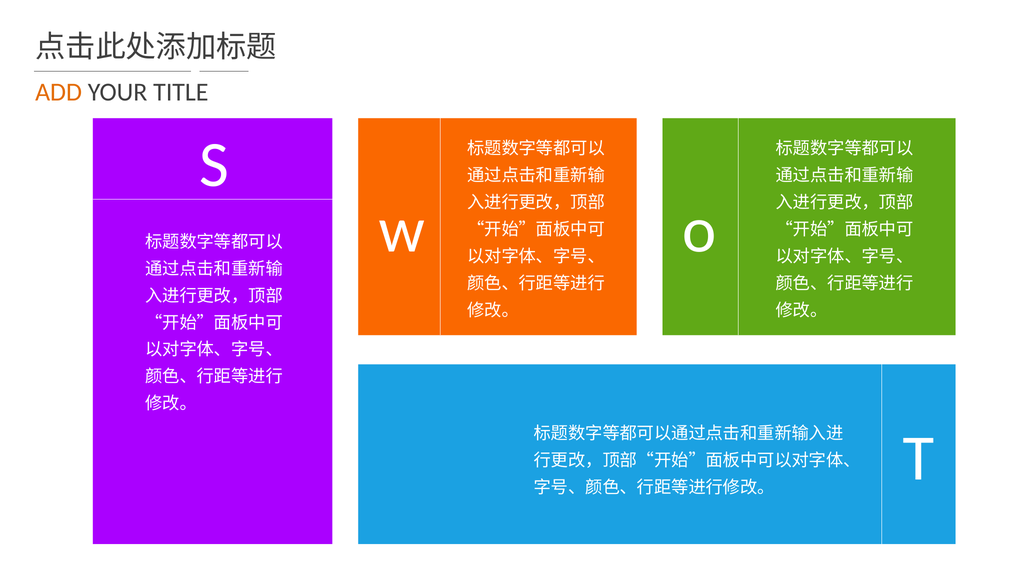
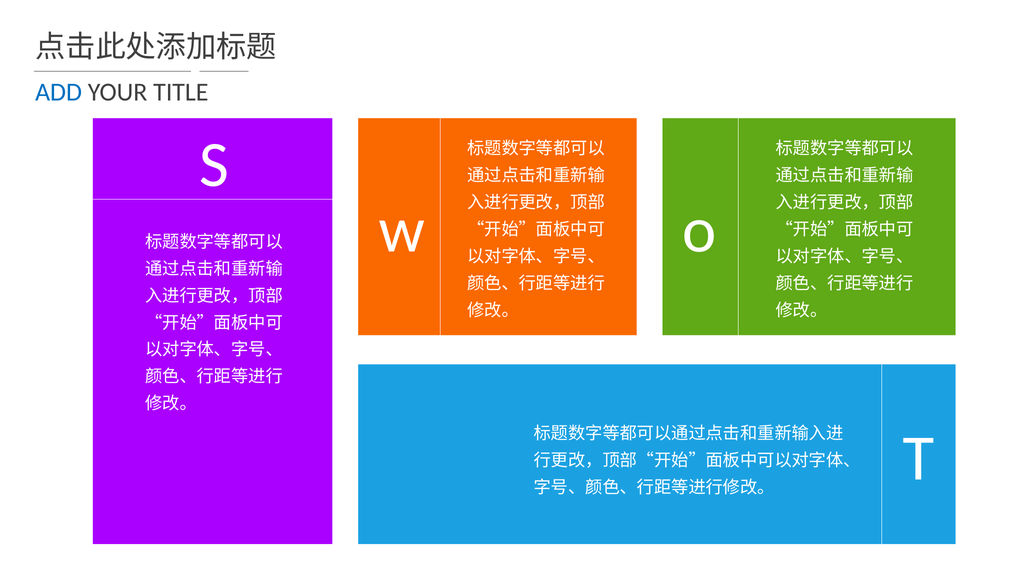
ADD colour: orange -> blue (59, 92)
